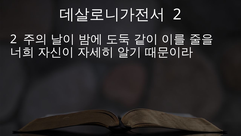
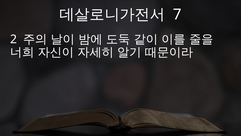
2: 2 -> 7 (177, 15)
